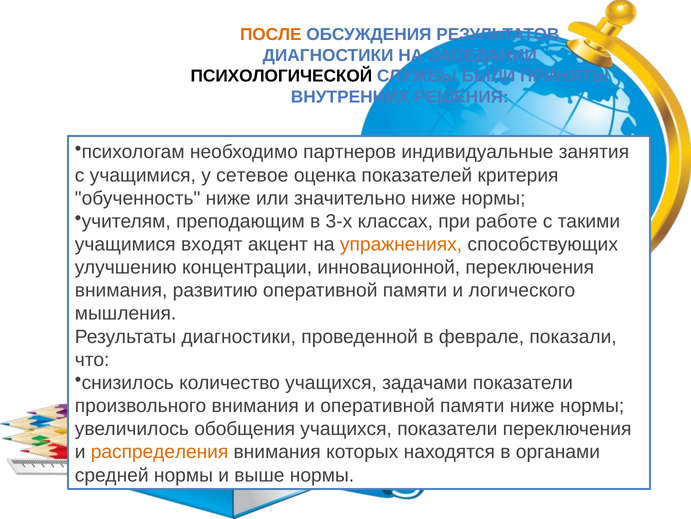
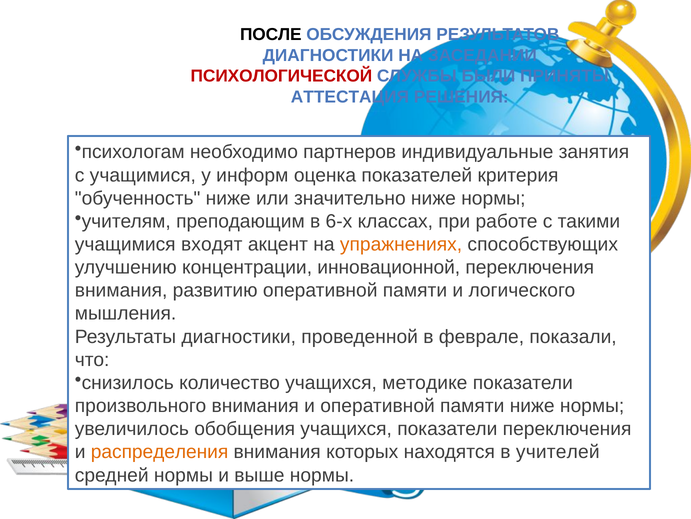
ПОСЛЕ colour: orange -> black (271, 35)
ПСИХОЛОГИЧЕСКОЙ colour: black -> red (281, 76)
ВНУТРЕННИХ: ВНУТРЕННИХ -> АТТЕСТАЦИЯ (350, 97)
сетевое: сетевое -> информ (252, 175)
3-х: 3-х -> 6-х (339, 221)
задачами: задачами -> методике (425, 382)
органами: органами -> учителей (558, 451)
